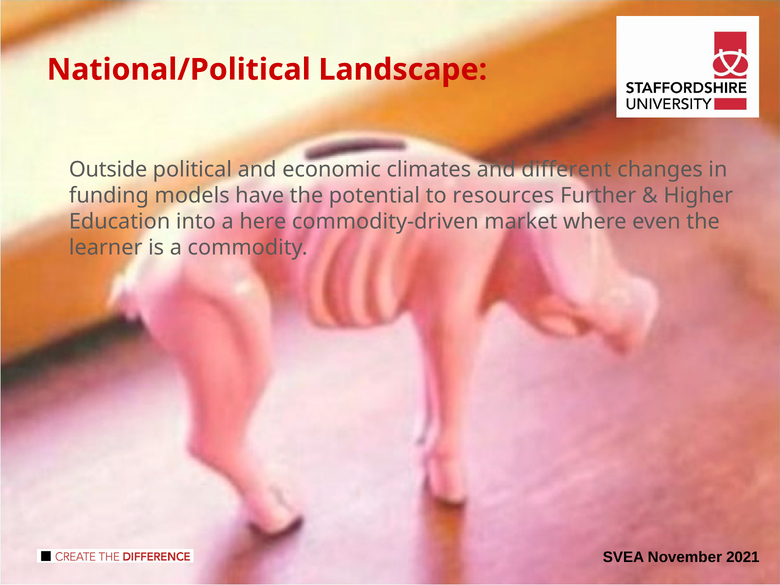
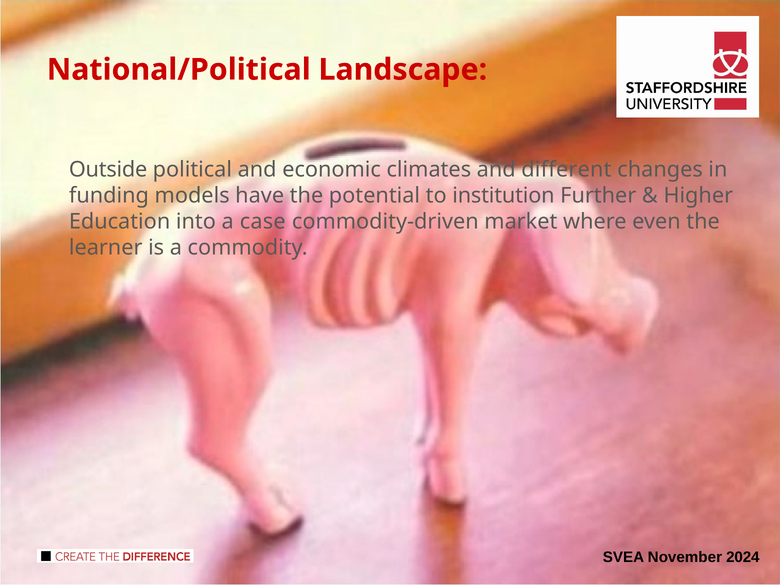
resources: resources -> institution (503, 196)
here: here -> case (263, 222)
2021: 2021 -> 2024 (743, 557)
